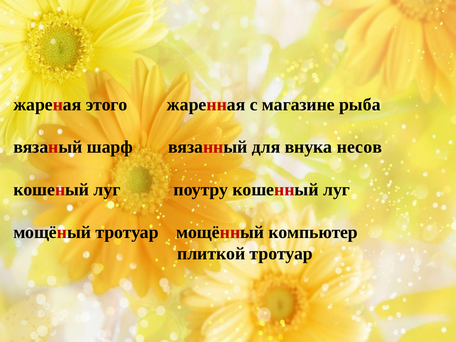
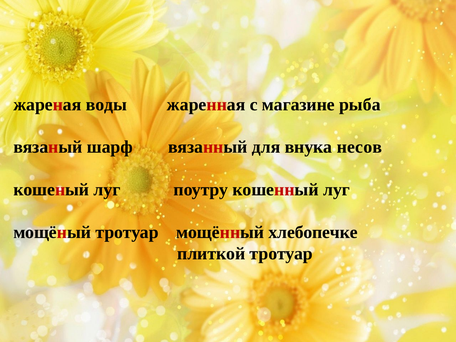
этого: этого -> воды (106, 105)
компьютер: компьютер -> хлебопечке (313, 232)
